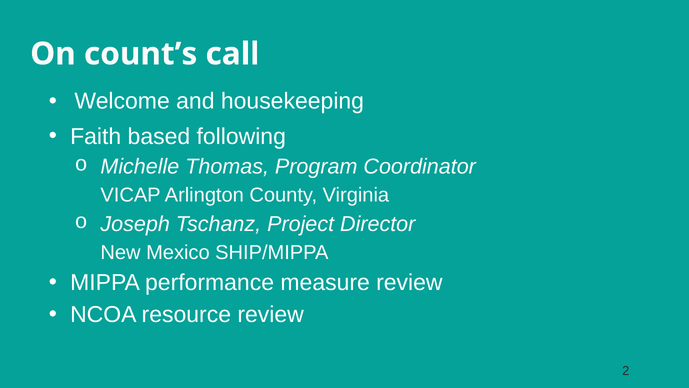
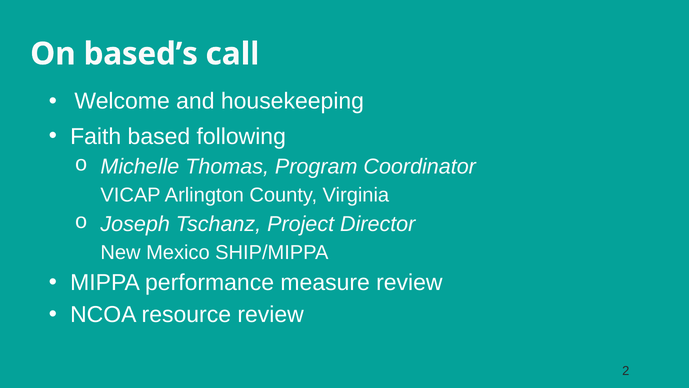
count’s: count’s -> based’s (141, 54)
